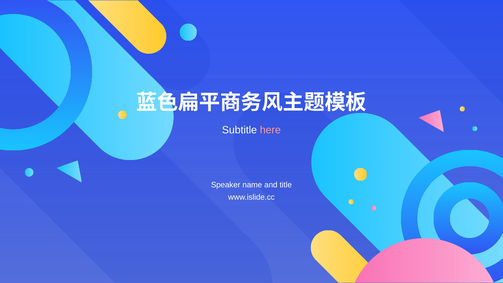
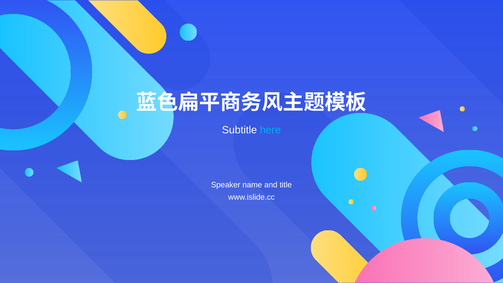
here colour: pink -> light blue (270, 130)
